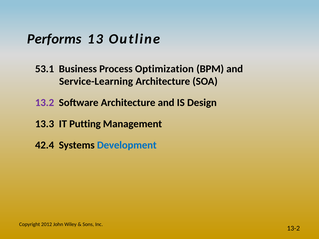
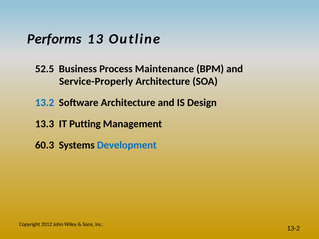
53.1: 53.1 -> 52.5 (45, 69)
Optimization: Optimization -> Maintenance (164, 69)
Service-Learning: Service-Learning -> Service-Properly (96, 82)
13.2 colour: purple -> blue (45, 103)
42.4: 42.4 -> 60.3 (45, 145)
